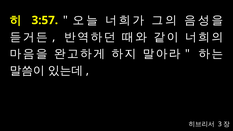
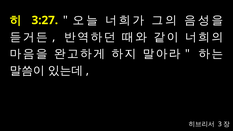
3:57: 3:57 -> 3:27 (45, 20)
